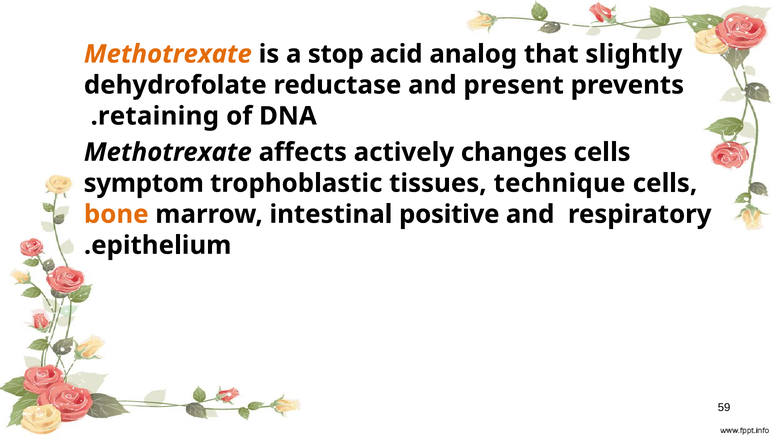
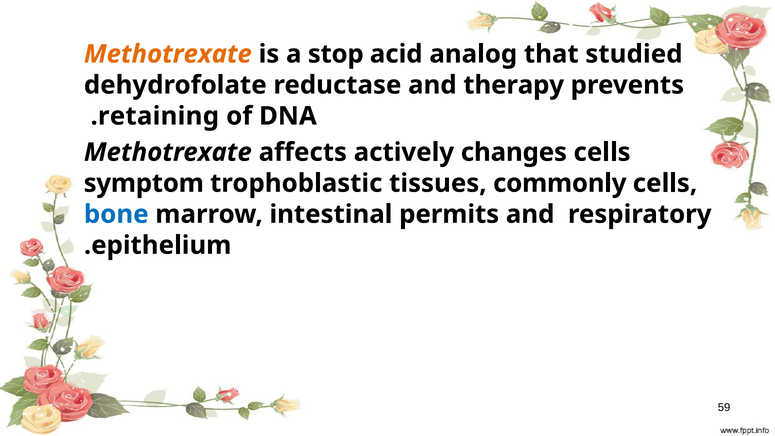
slightly: slightly -> studied (634, 54)
present: present -> therapy (514, 85)
technique: technique -> commonly (560, 183)
bone colour: orange -> blue (116, 214)
positive: positive -> permits (449, 214)
